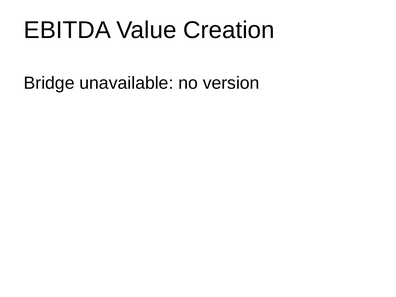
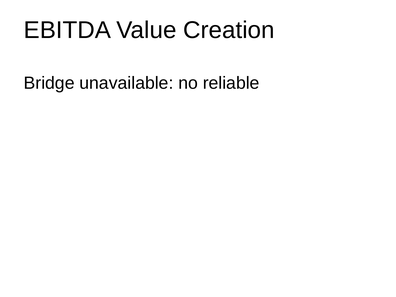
version: version -> reliable (231, 83)
